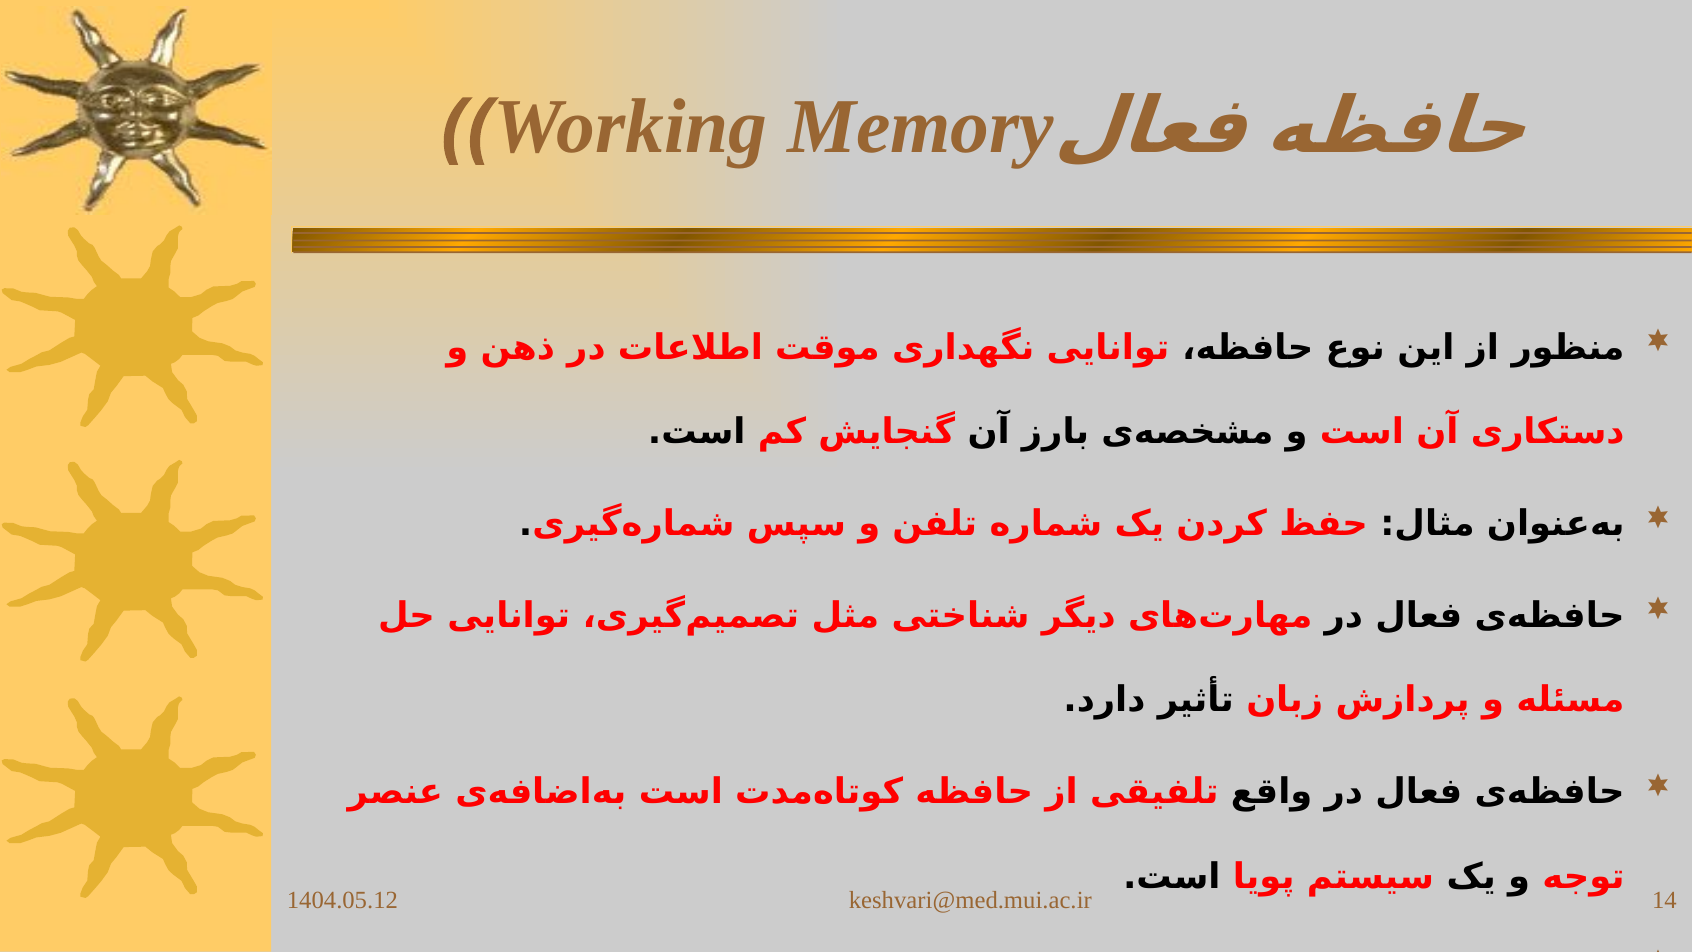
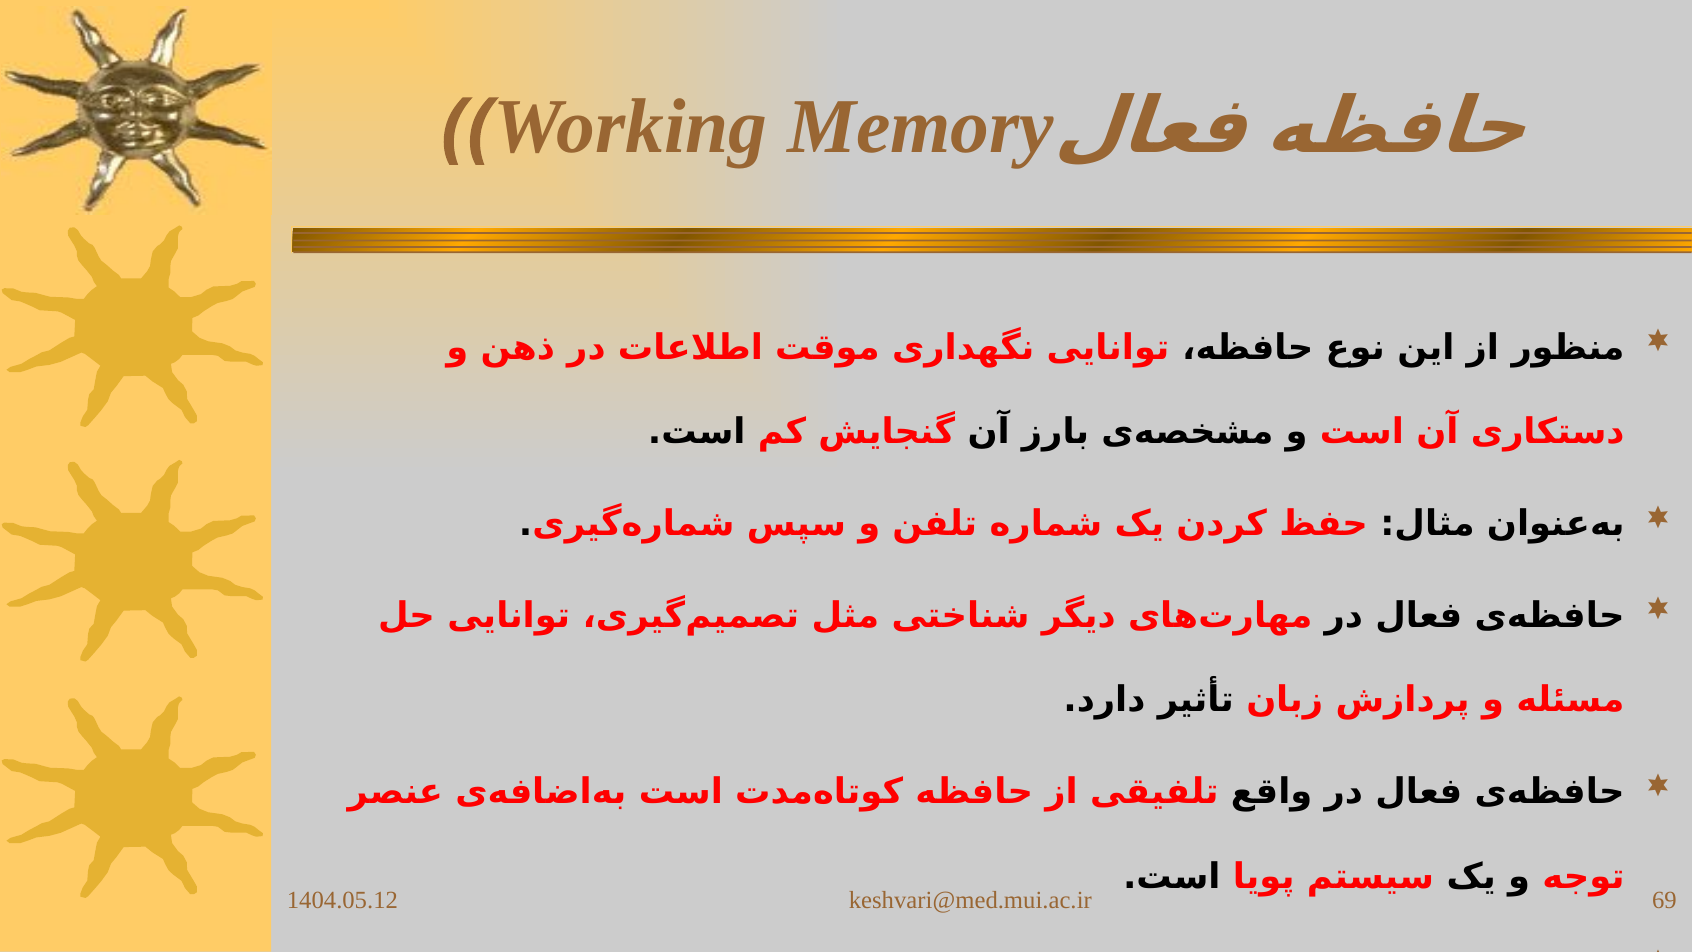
14: 14 -> 69 (1664, 901)
